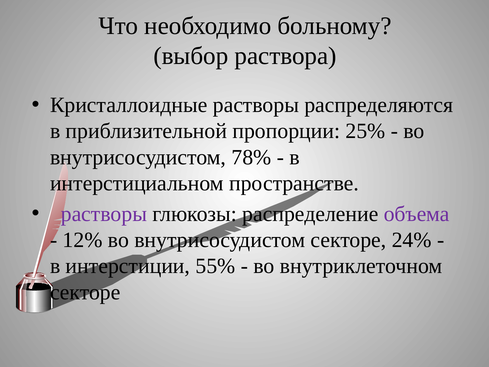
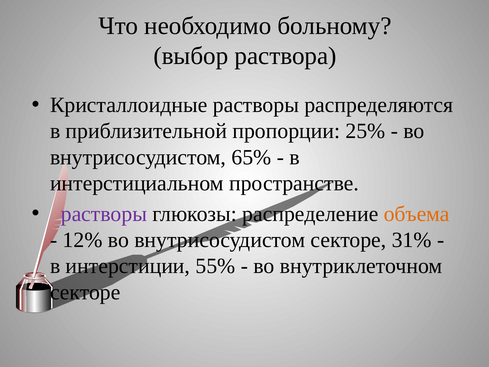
78%: 78% -> 65% (251, 157)
объема colour: purple -> orange (417, 214)
24%: 24% -> 31% (412, 240)
